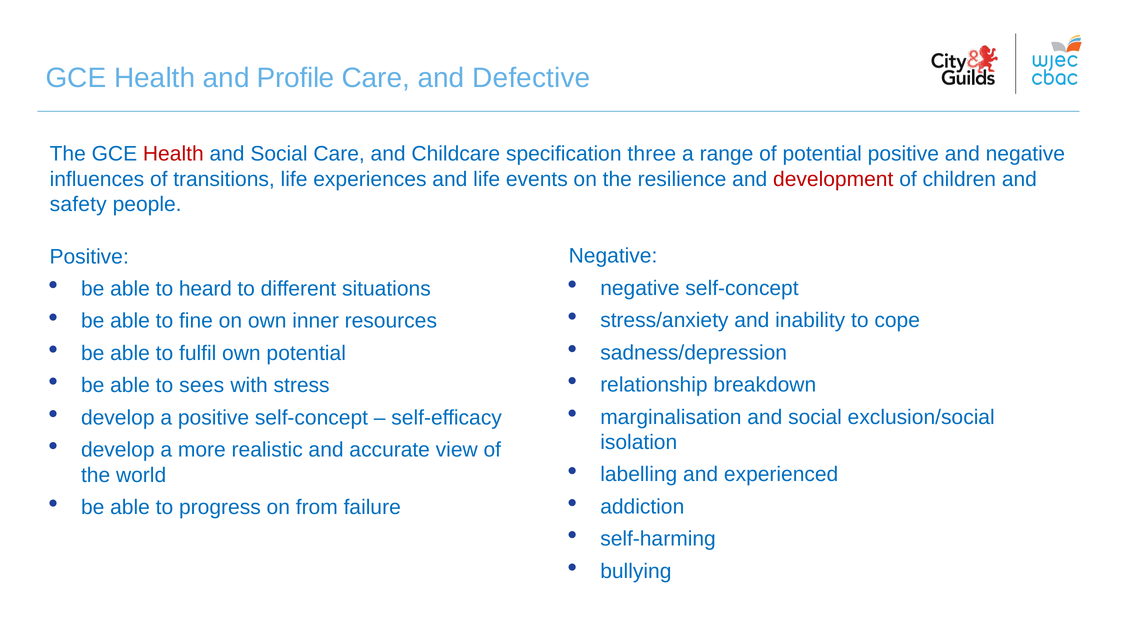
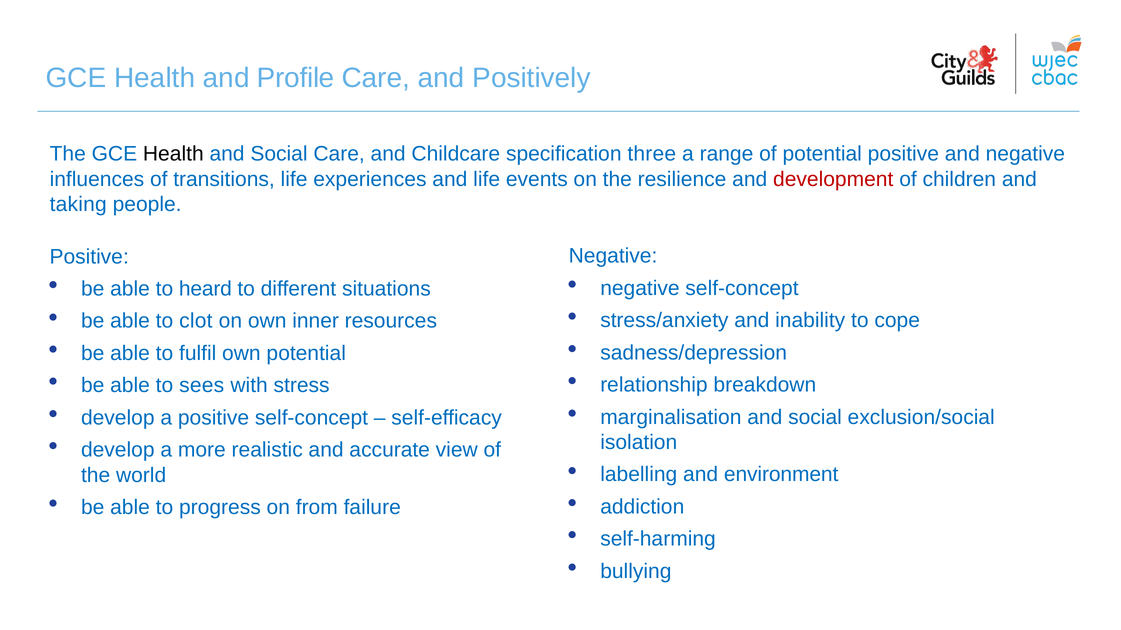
Defective: Defective -> Positively (532, 78)
Health colour: red -> black (173, 154)
safety: safety -> taking (78, 204)
fine: fine -> clot (196, 321)
experienced: experienced -> environment (781, 475)
